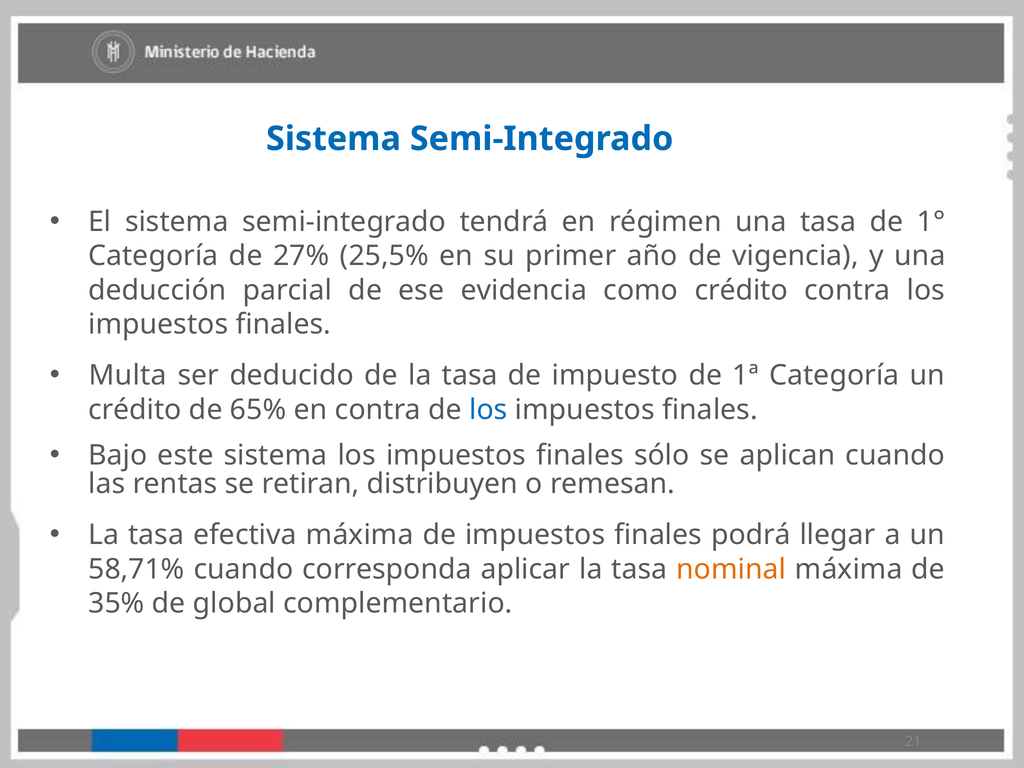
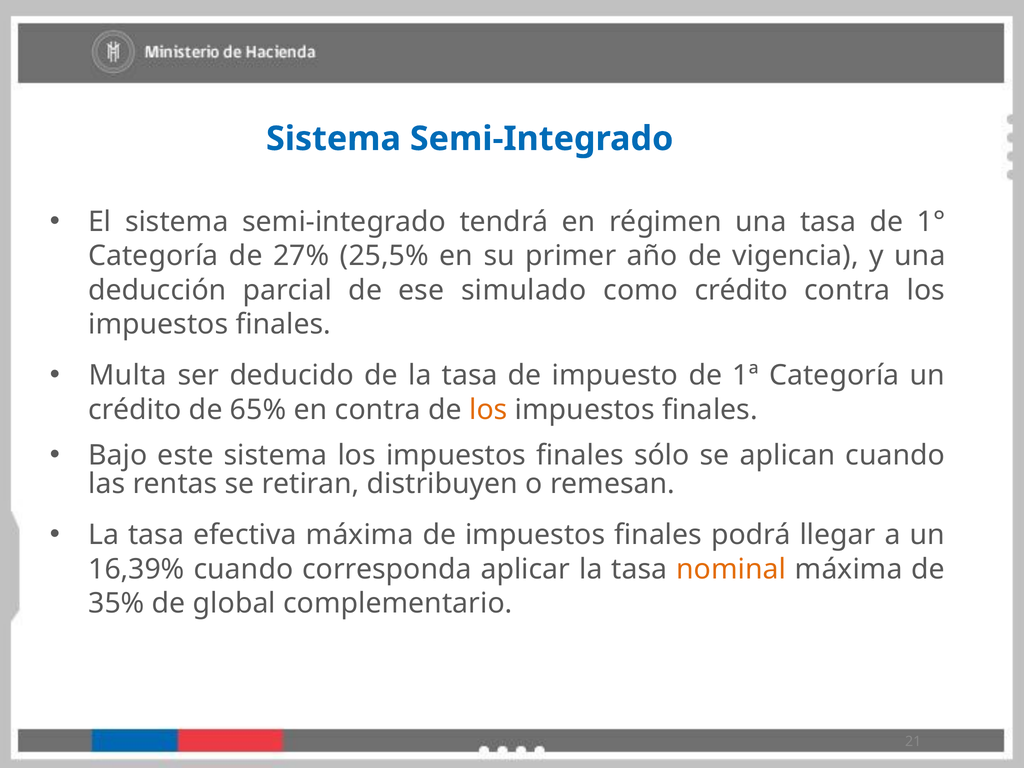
evidencia: evidencia -> simulado (524, 290)
los colour: blue -> orange (488, 410)
58,71%: 58,71% -> 16,39% (136, 569)
